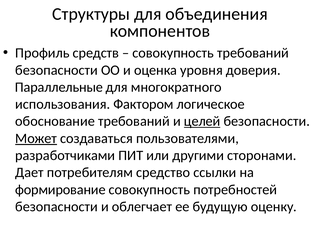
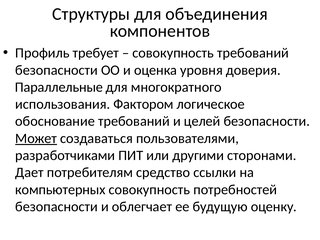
средств: средств -> требует (96, 53)
целей underline: present -> none (202, 121)
формирование: формирование -> компьютерных (60, 190)
